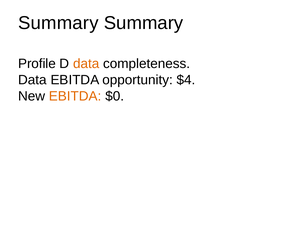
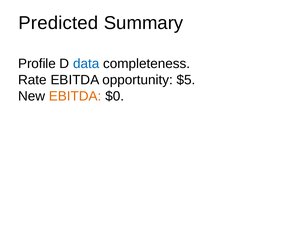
Summary: Summary -> Predicted (58, 23)
data colour: orange -> blue (86, 64)
Data: Data -> Rate (32, 80)
$4: $4 -> $5 (186, 80)
